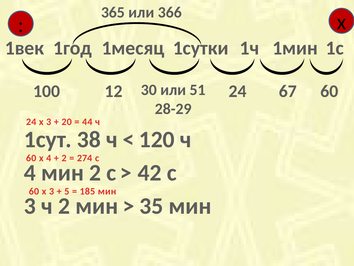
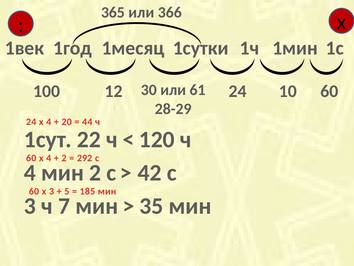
51: 51 -> 61 (198, 90)
67: 67 -> 10 (288, 91)
24 х 3: 3 -> 4 (49, 122)
38: 38 -> 22 (89, 139)
274: 274 -> 292 (85, 158)
ч 2: 2 -> 7 (64, 206)
